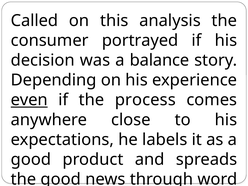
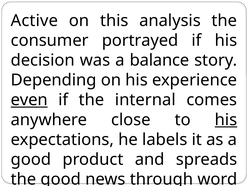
Called: Called -> Active (34, 21)
process: process -> internal (145, 100)
his underline: none -> present (226, 120)
